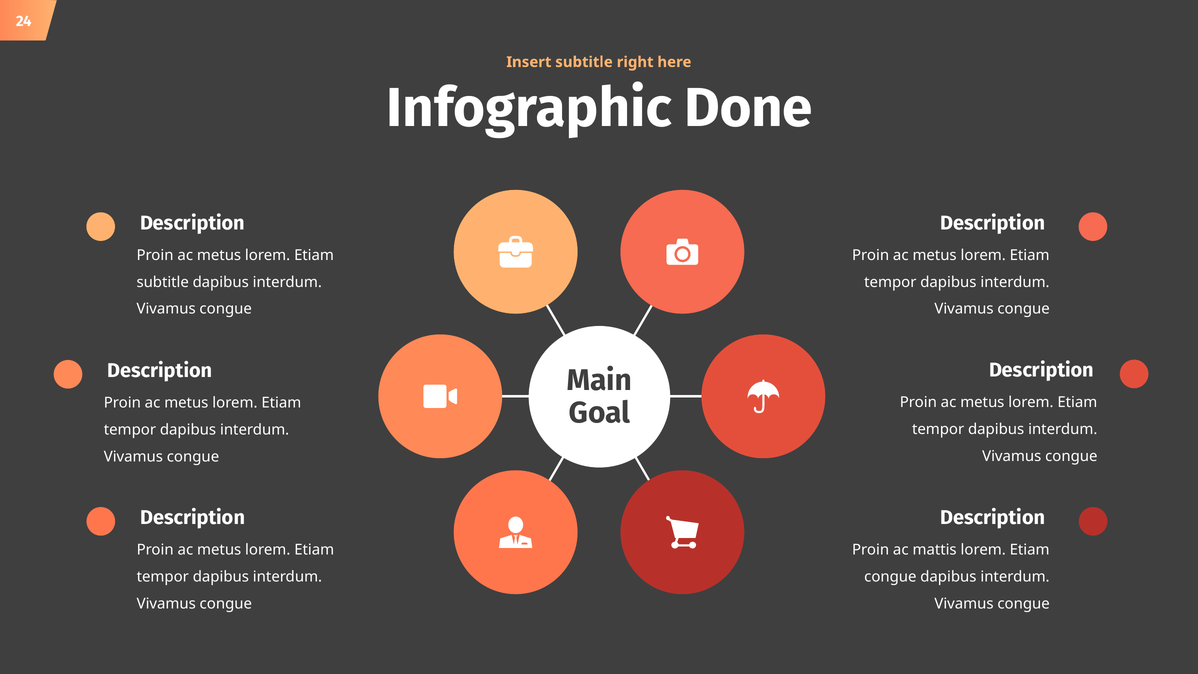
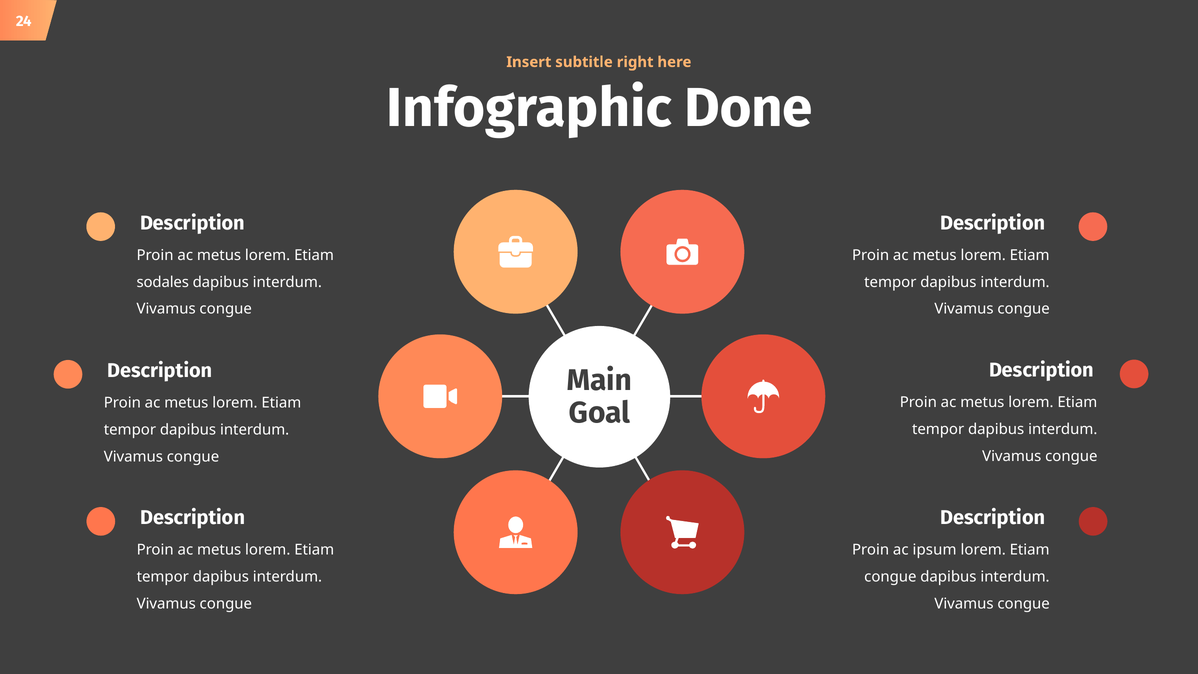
subtitle: subtitle -> sodales (163, 282)
mattis: mattis -> ipsum (935, 550)
